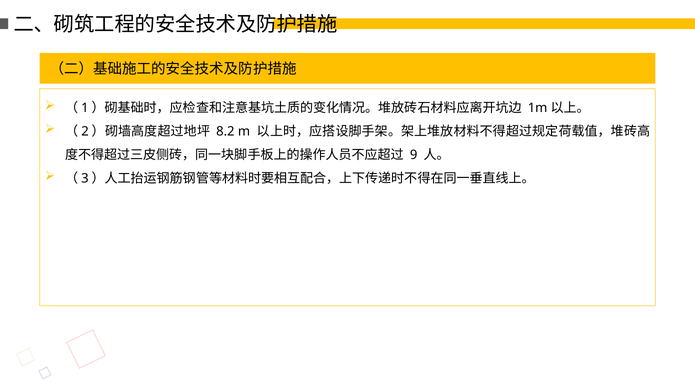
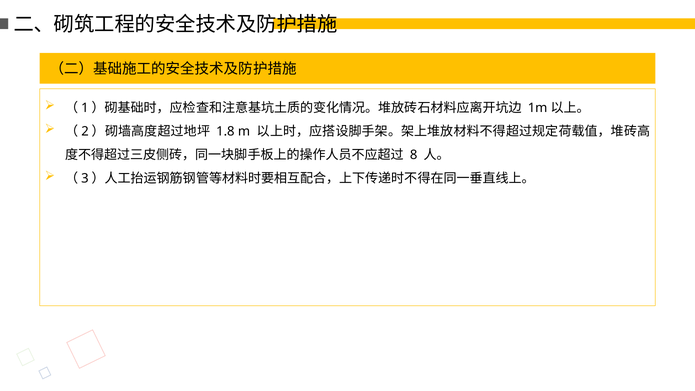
8.2: 8.2 -> 1.8 (225, 131)
9: 9 -> 8 (414, 155)
